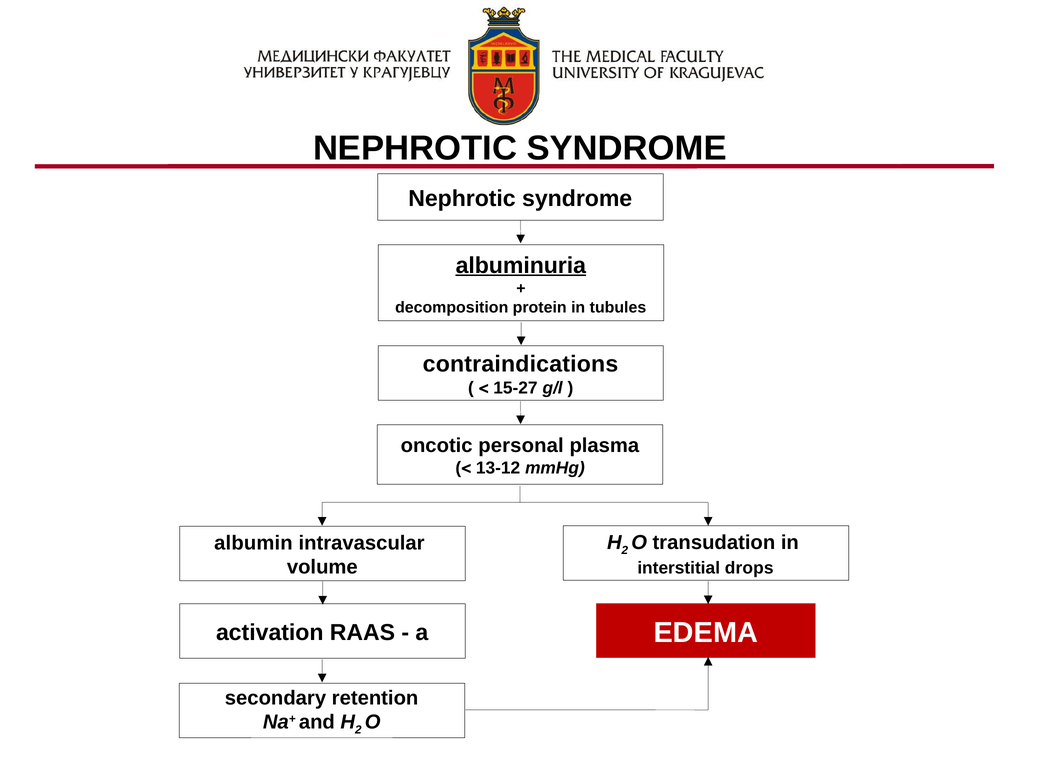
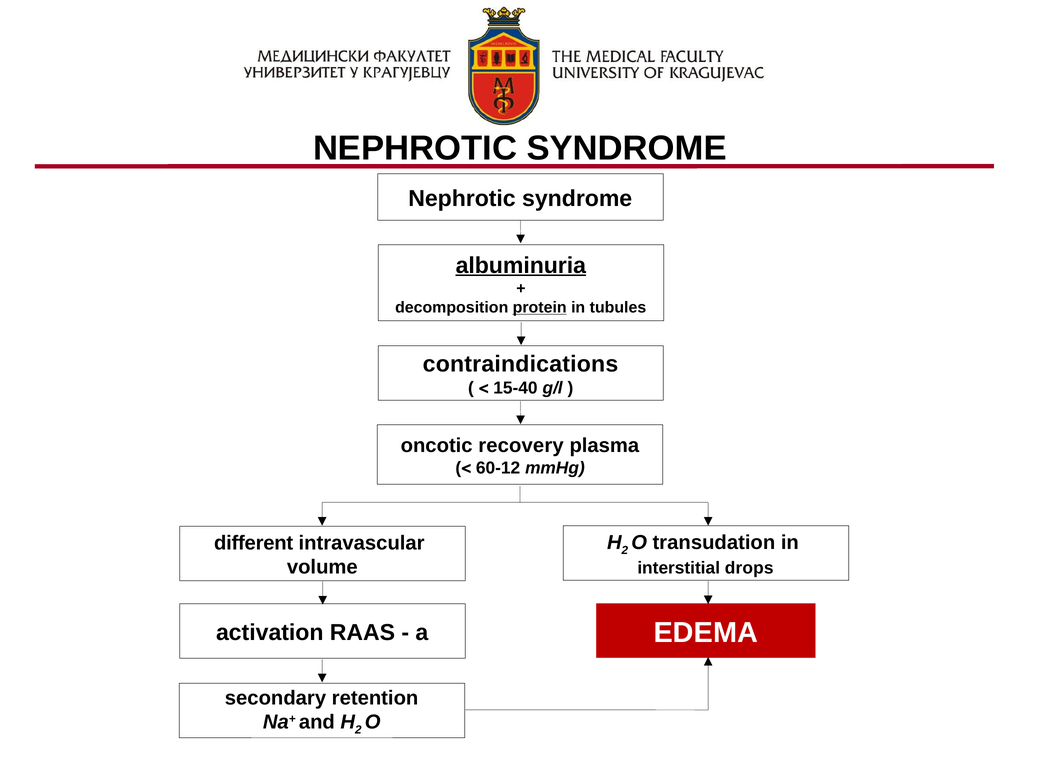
protein underline: none -> present (540, 307)
15-27: 15-27 -> 15-40 (515, 388)
personal: personal -> recovery (521, 446)
13-12: 13-12 -> 60-12 (498, 468)
albumin: albumin -> different (254, 543)
